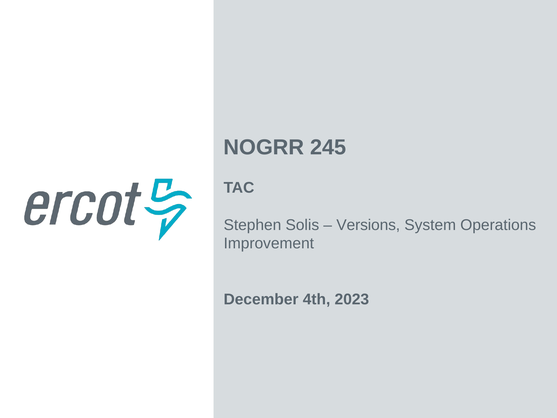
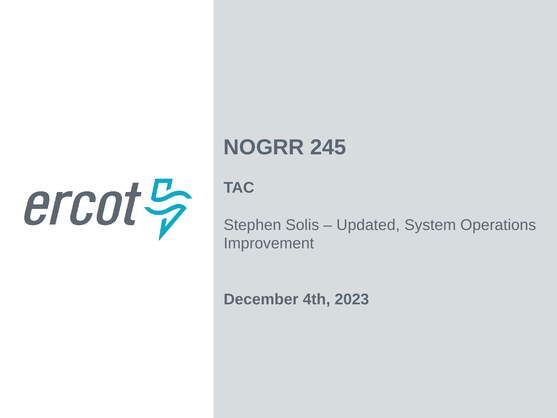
Versions: Versions -> Updated (368, 225)
